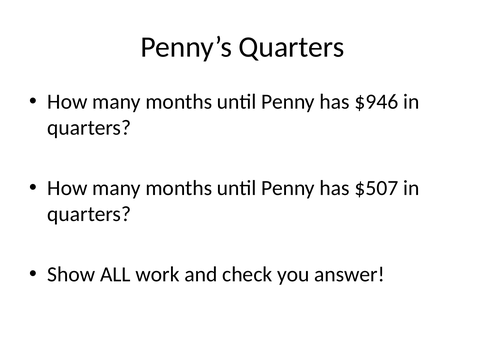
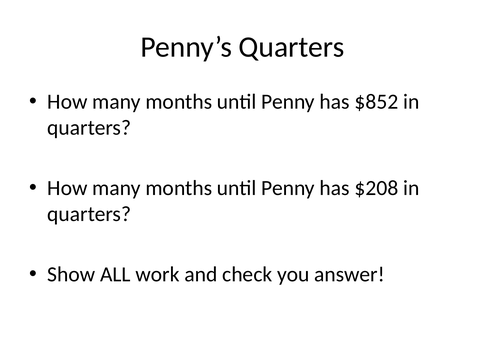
$946: $946 -> $852 (376, 102)
$507: $507 -> $208 (376, 188)
